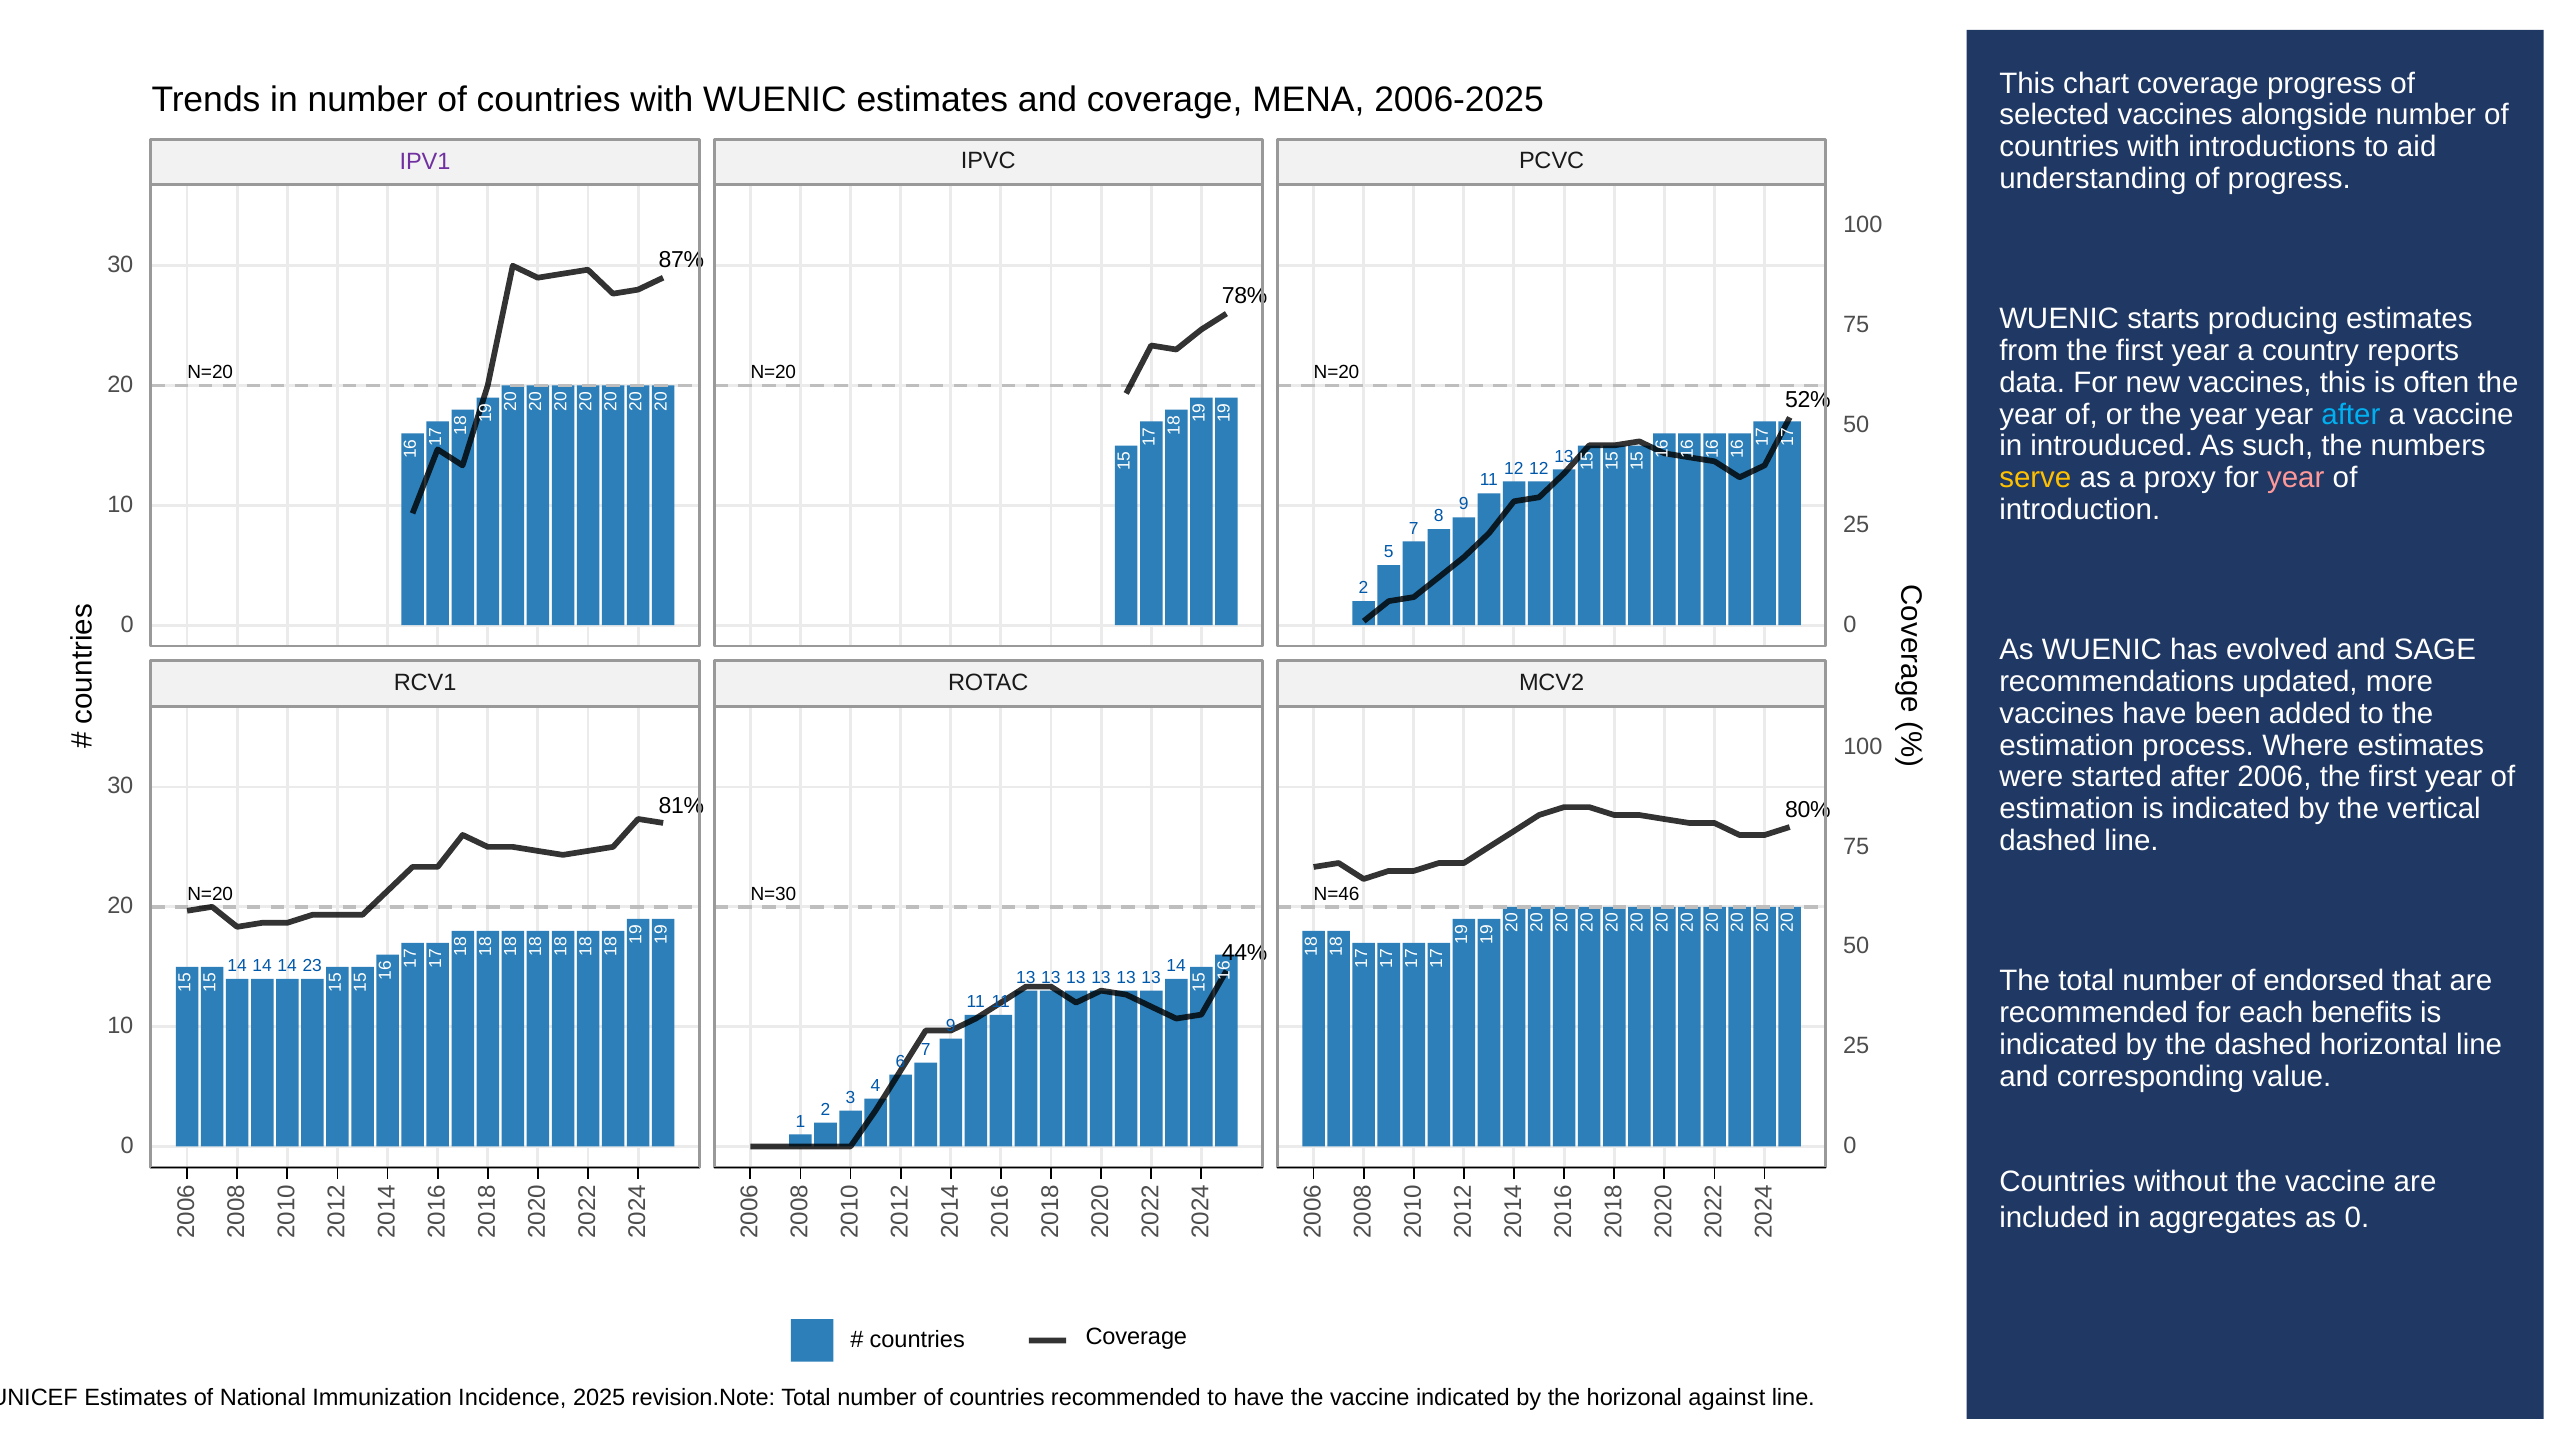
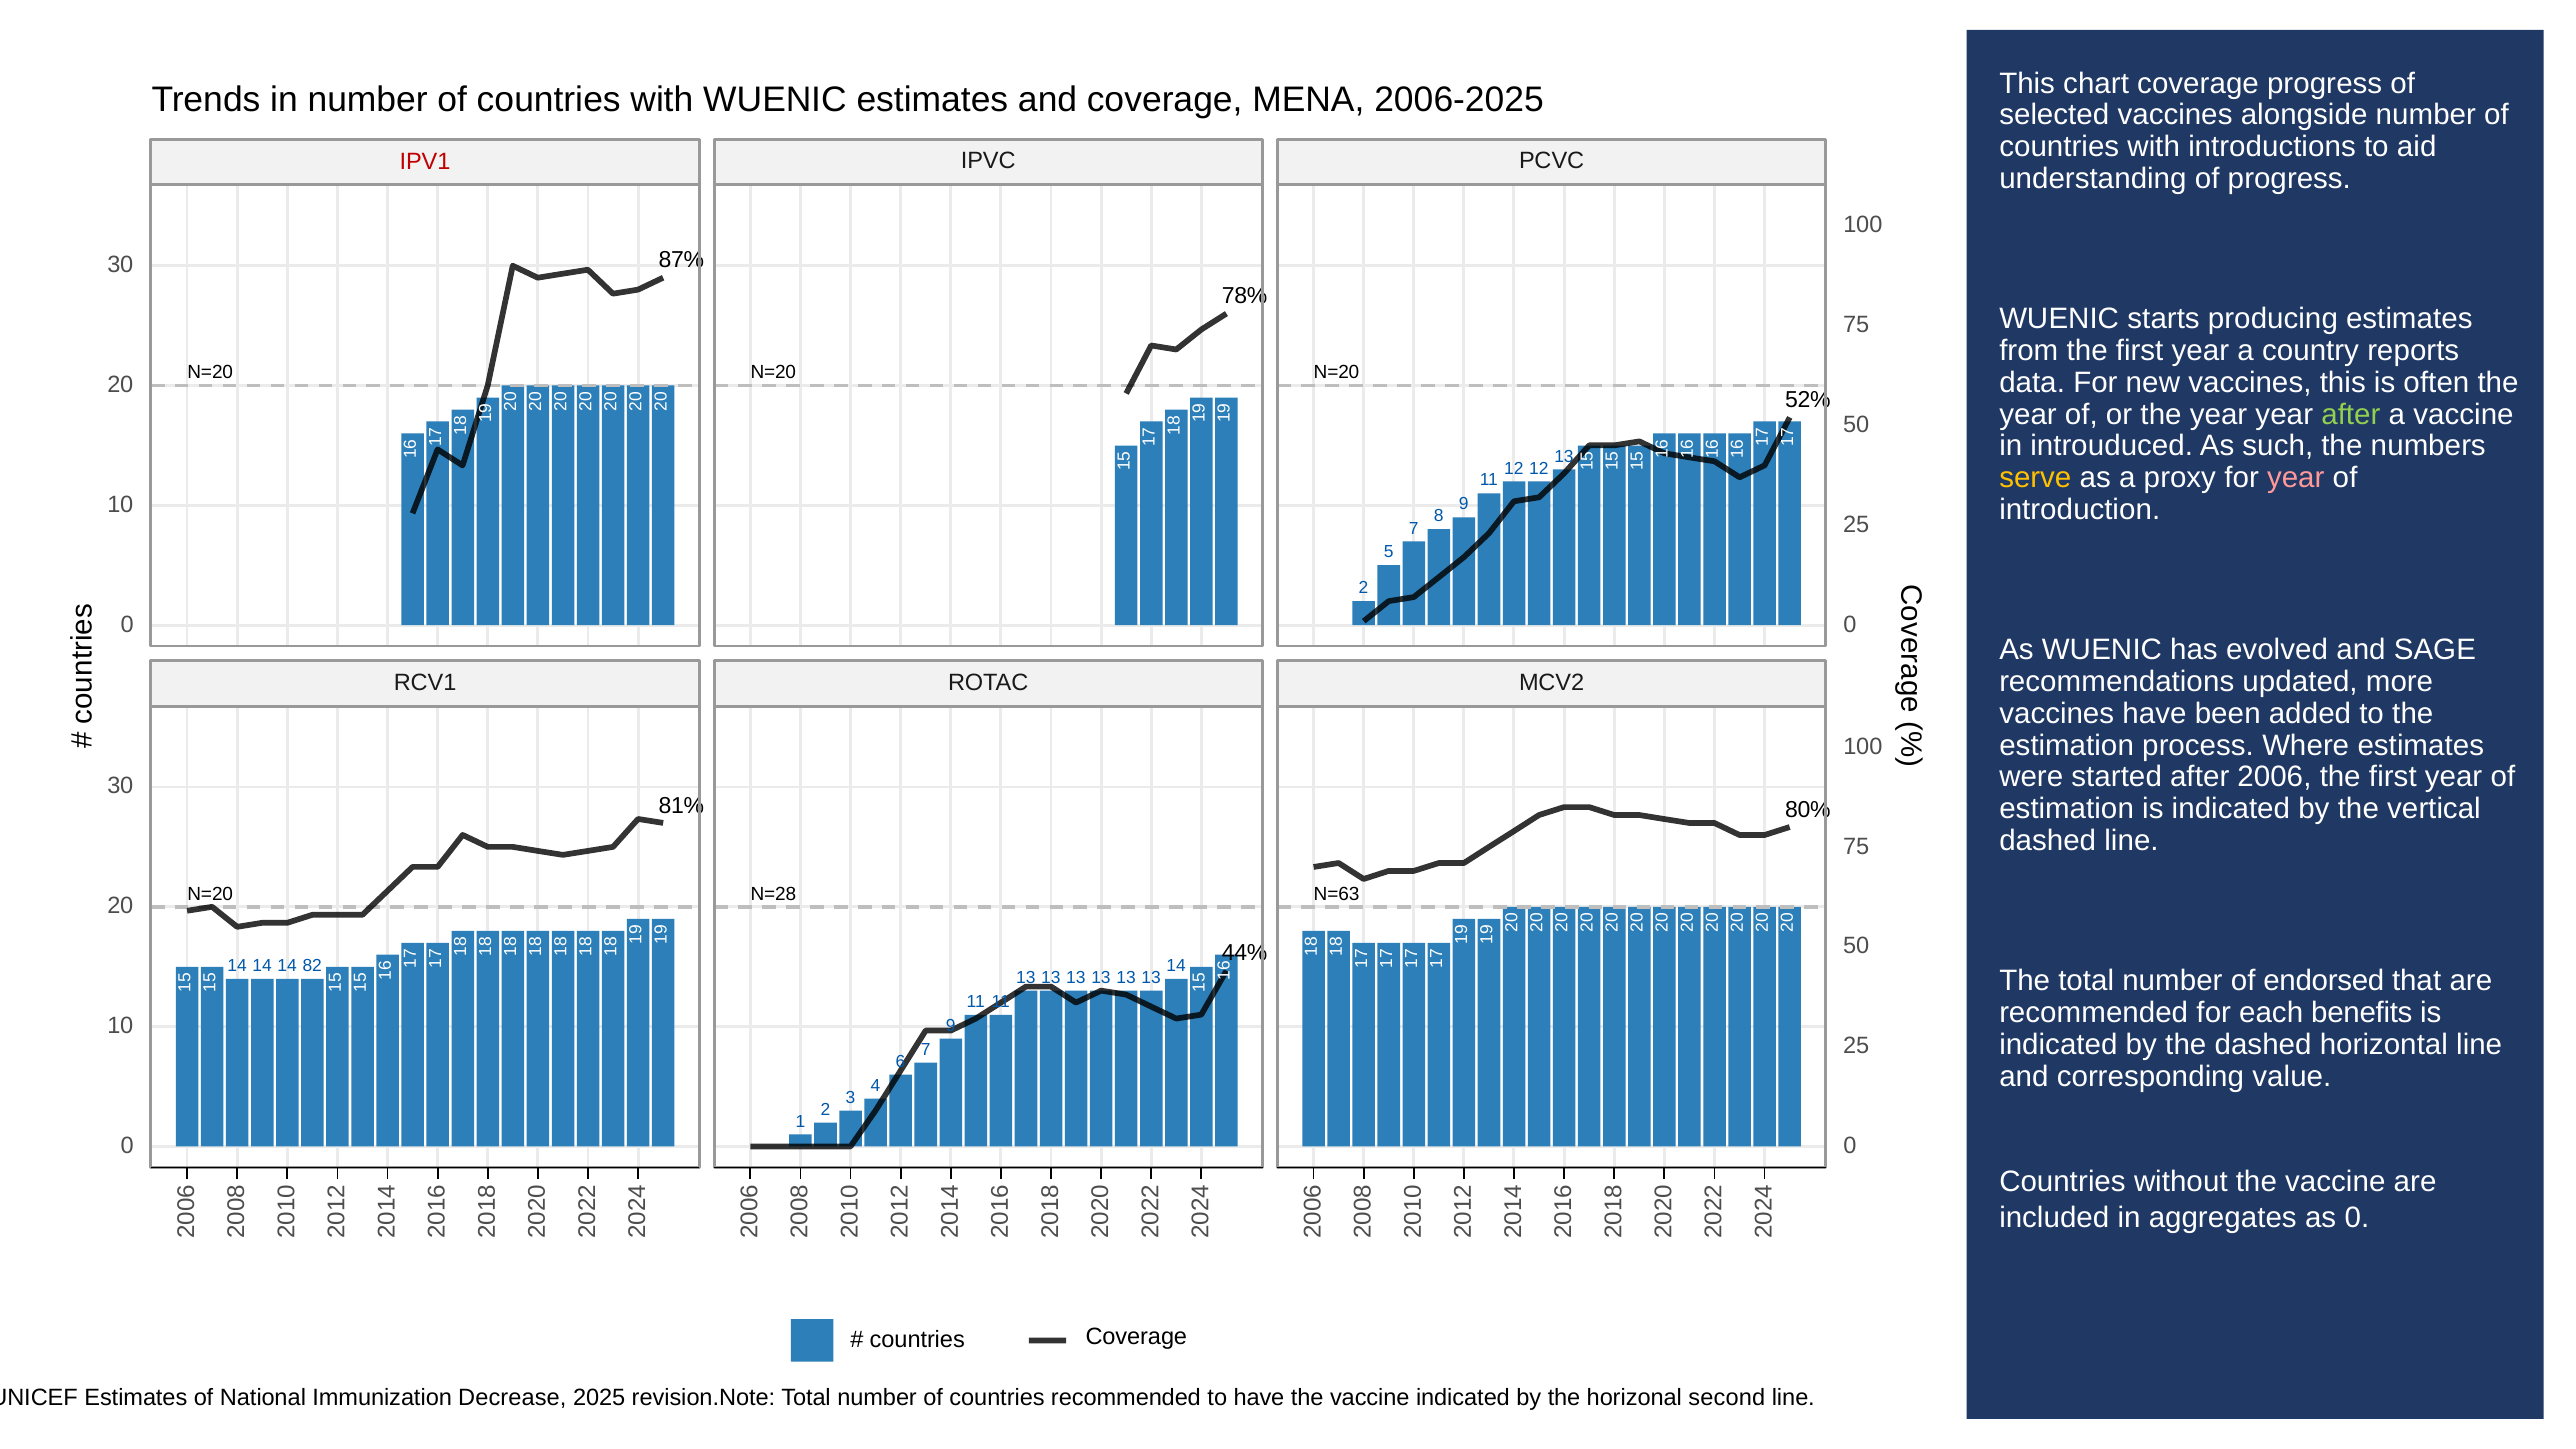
IPV1 colour: purple -> red (425, 161)
after colour: light blue -> light green (2351, 414)
N=30: N=30 -> N=28 (773, 894)
N=46: N=46 -> N=63 (1337, 894)
23: 23 -> 82 (312, 966)
Incidence: Incidence -> Decrease (512, 1398)
against: against -> second (1727, 1398)
